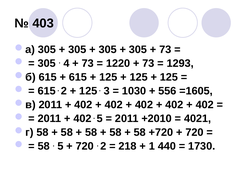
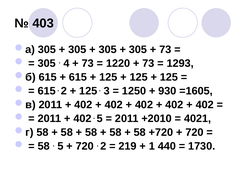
1030: 1030 -> 1250 (134, 91)
556: 556 -> 930 (167, 91)
218: 218 -> 219 (128, 146)
